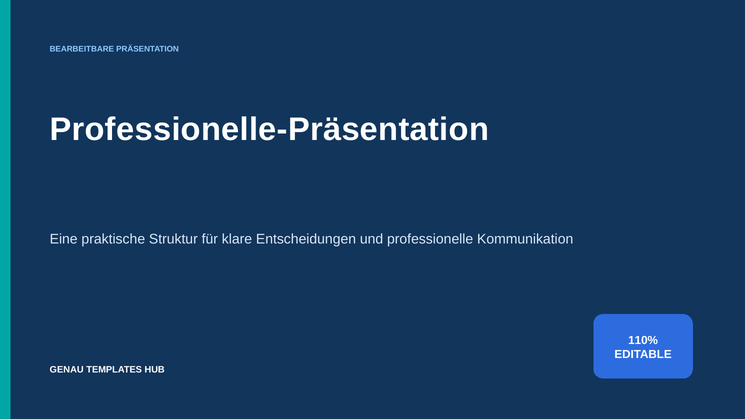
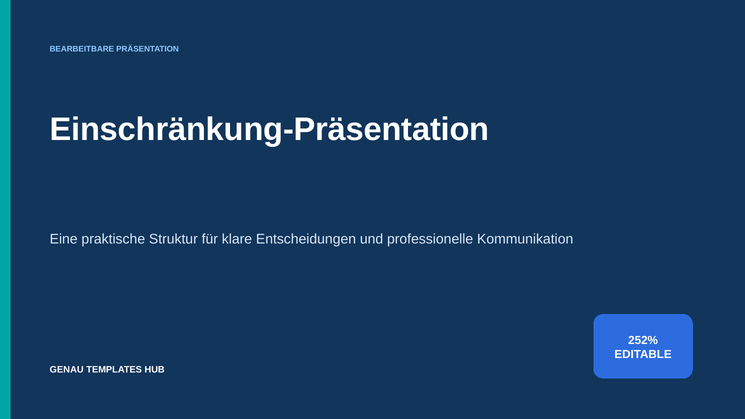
Professionelle-Präsentation: Professionelle-Präsentation -> Einschränkung-Präsentation (270, 129)
110%: 110% -> 252% (643, 341)
